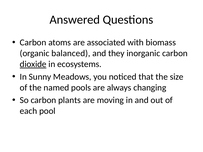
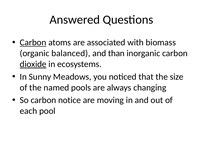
Carbon underline: none -> present (33, 43)
they: they -> than (116, 53)
plants: plants -> notice (70, 100)
